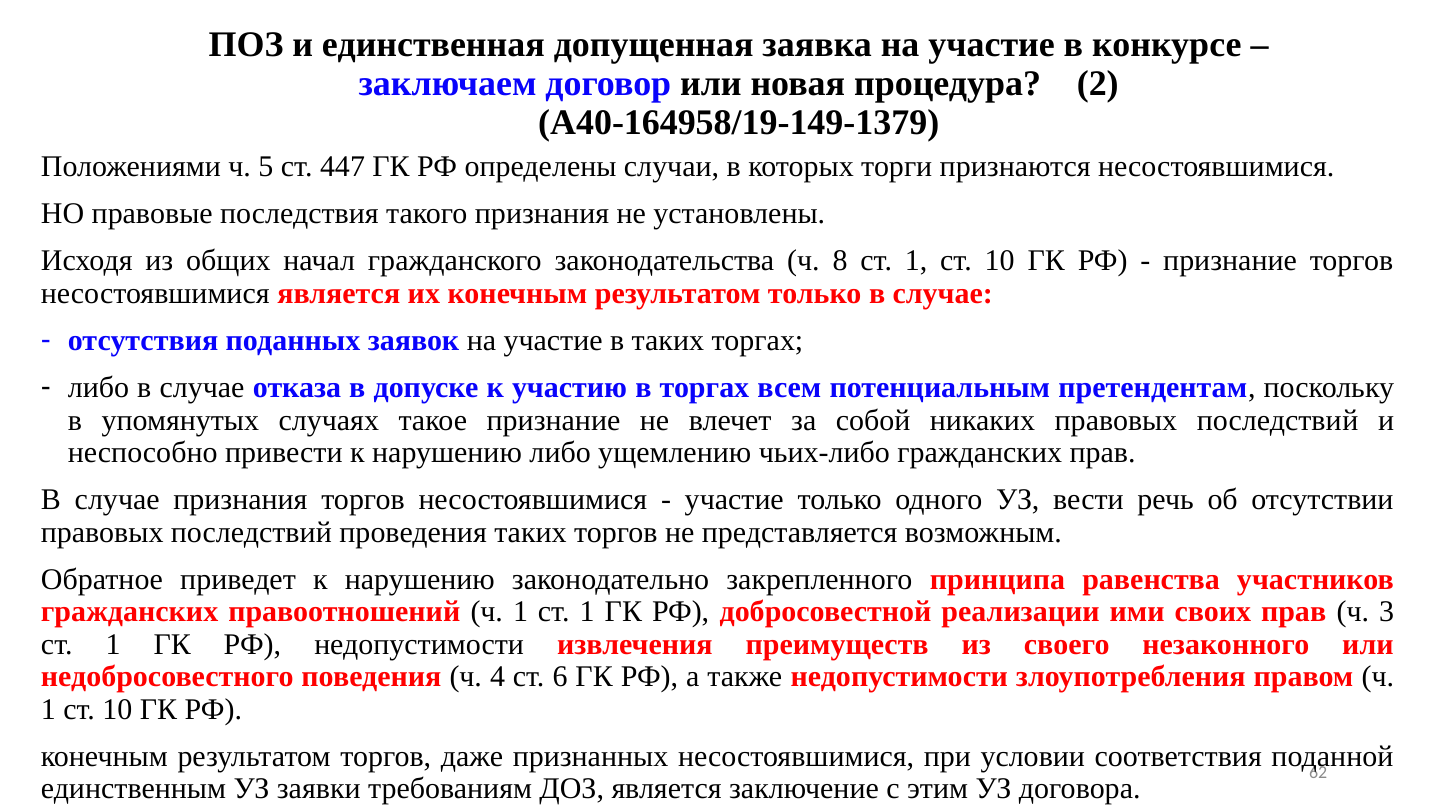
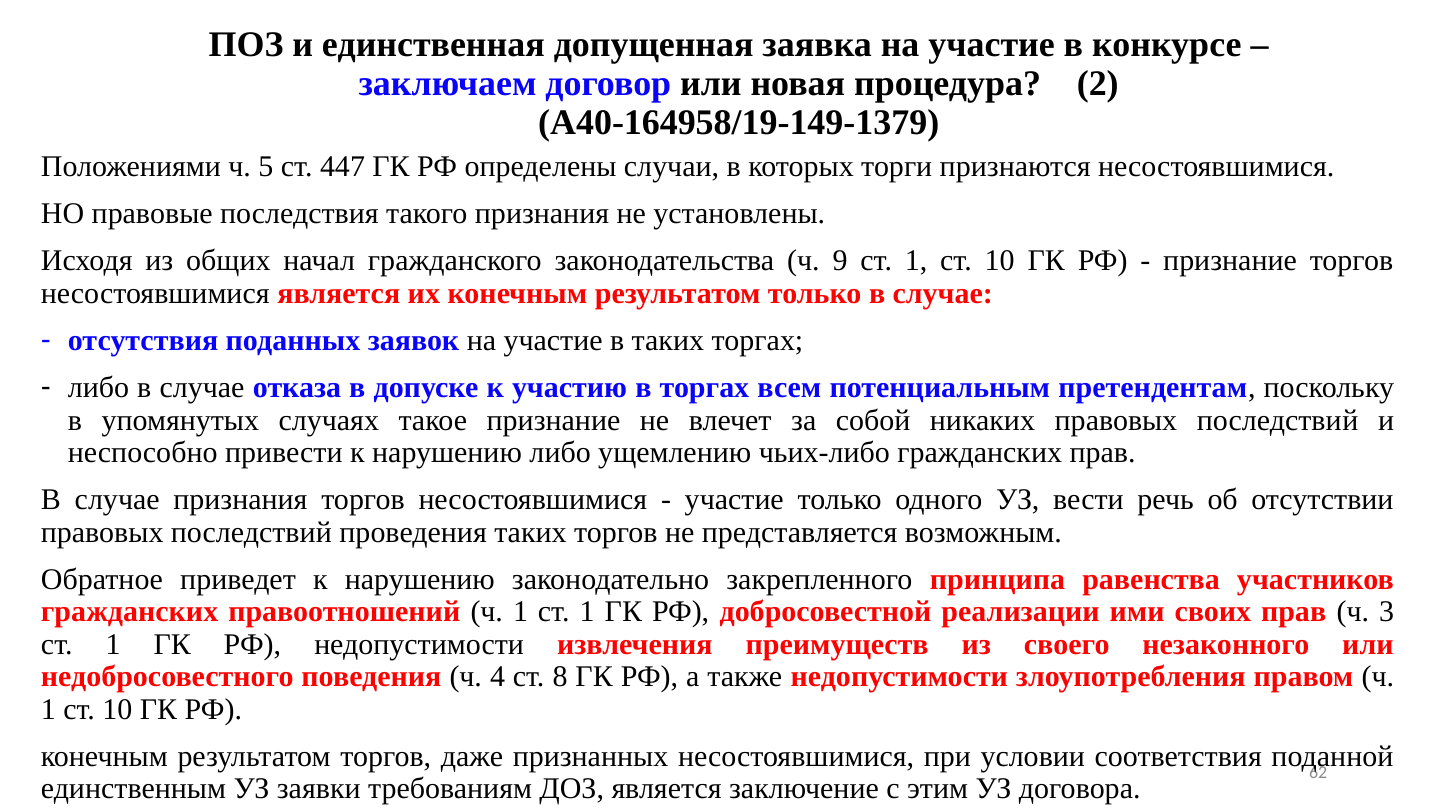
8: 8 -> 9 (840, 261)
6: 6 -> 8 (560, 676)
